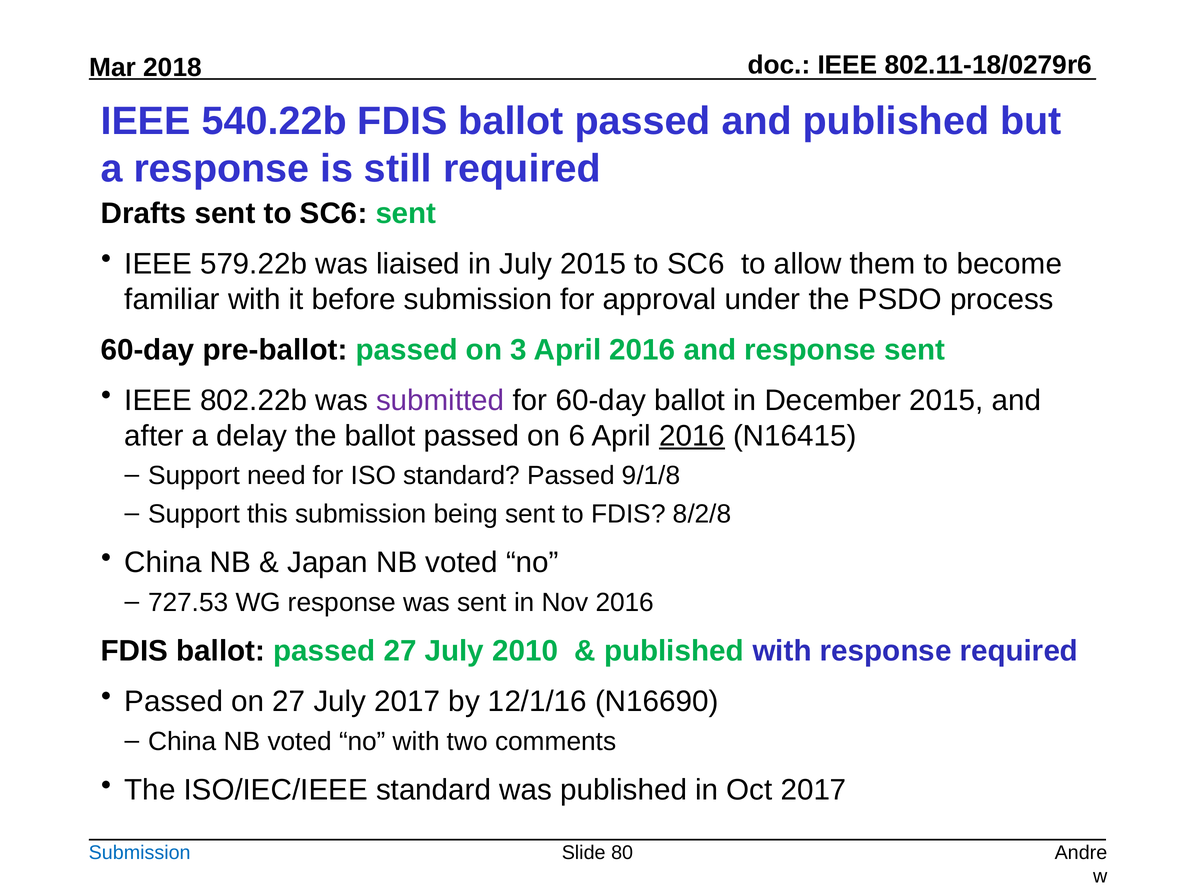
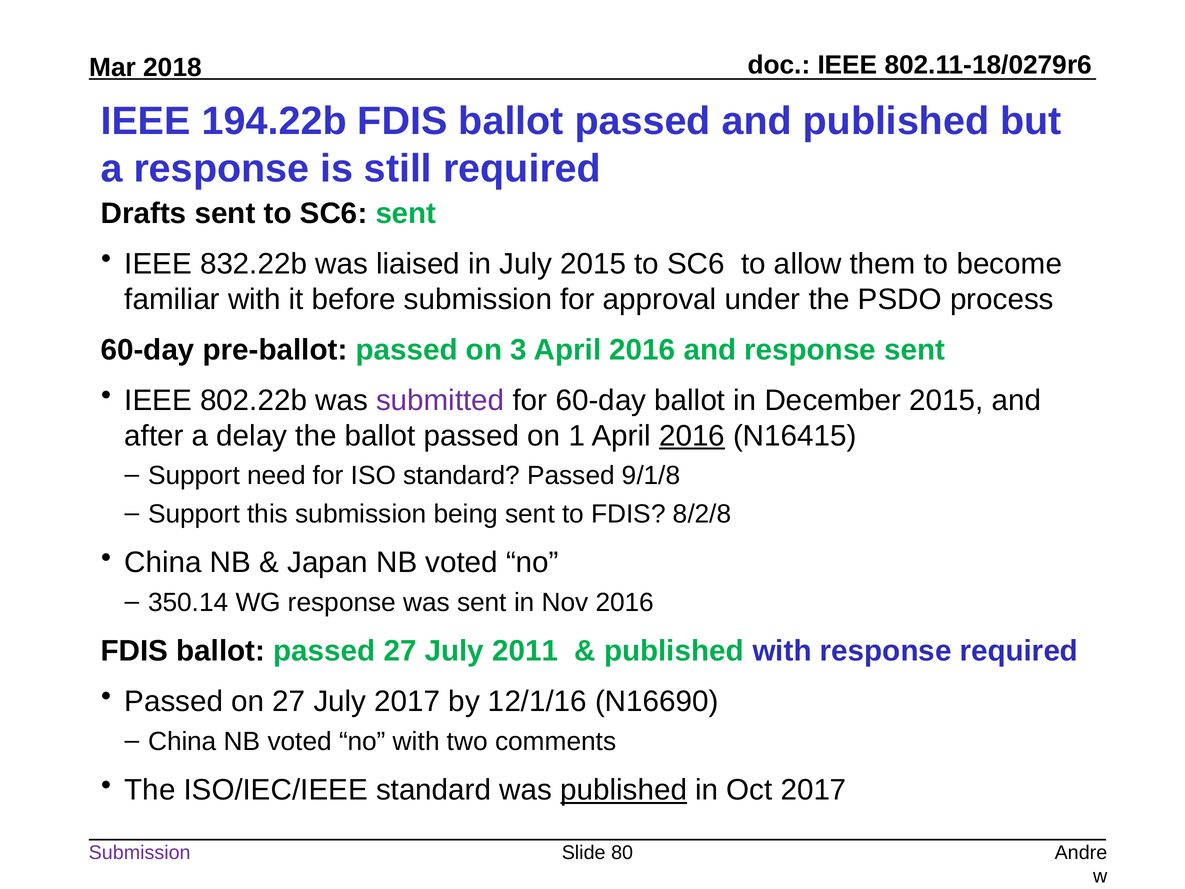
540.22b: 540.22b -> 194.22b (274, 121)
579.22b: 579.22b -> 832.22b (254, 264)
6: 6 -> 1 (577, 436)
727.53: 727.53 -> 350.14 (188, 602)
2010: 2010 -> 2011 (525, 651)
published underline: none -> present (624, 790)
Submission colour: blue -> purple (140, 852)
